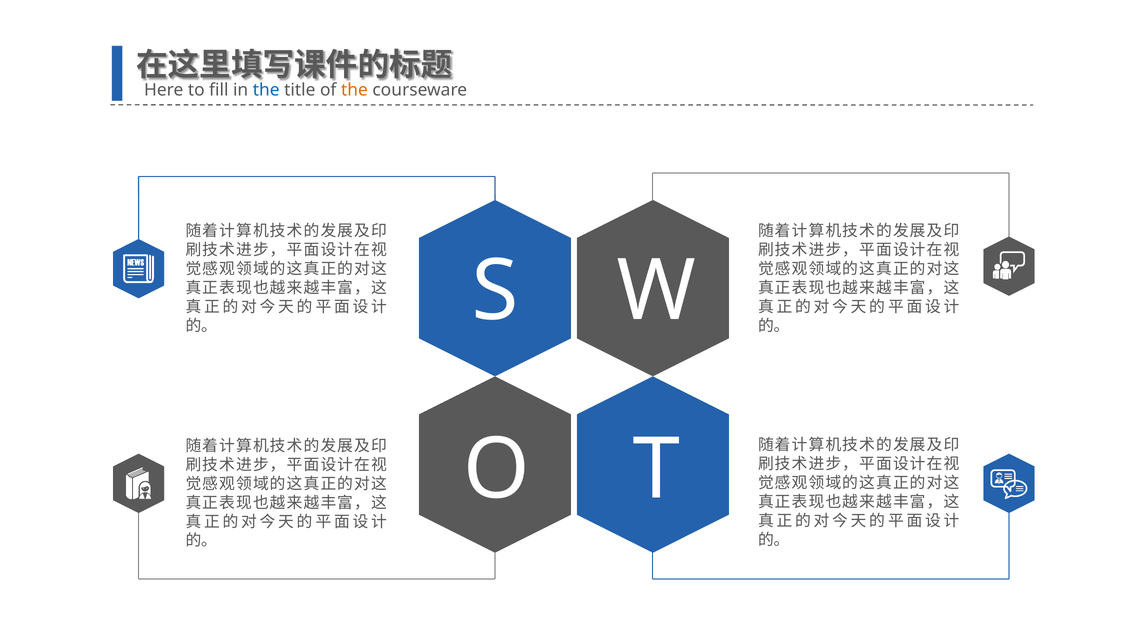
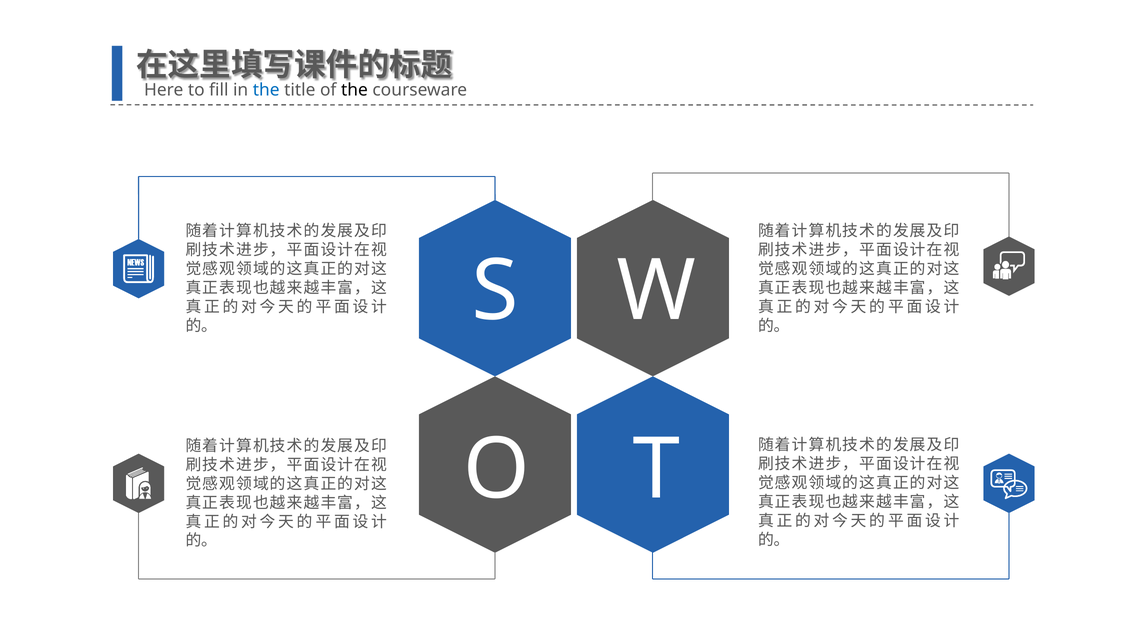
the colour: orange -> black (354, 90)
